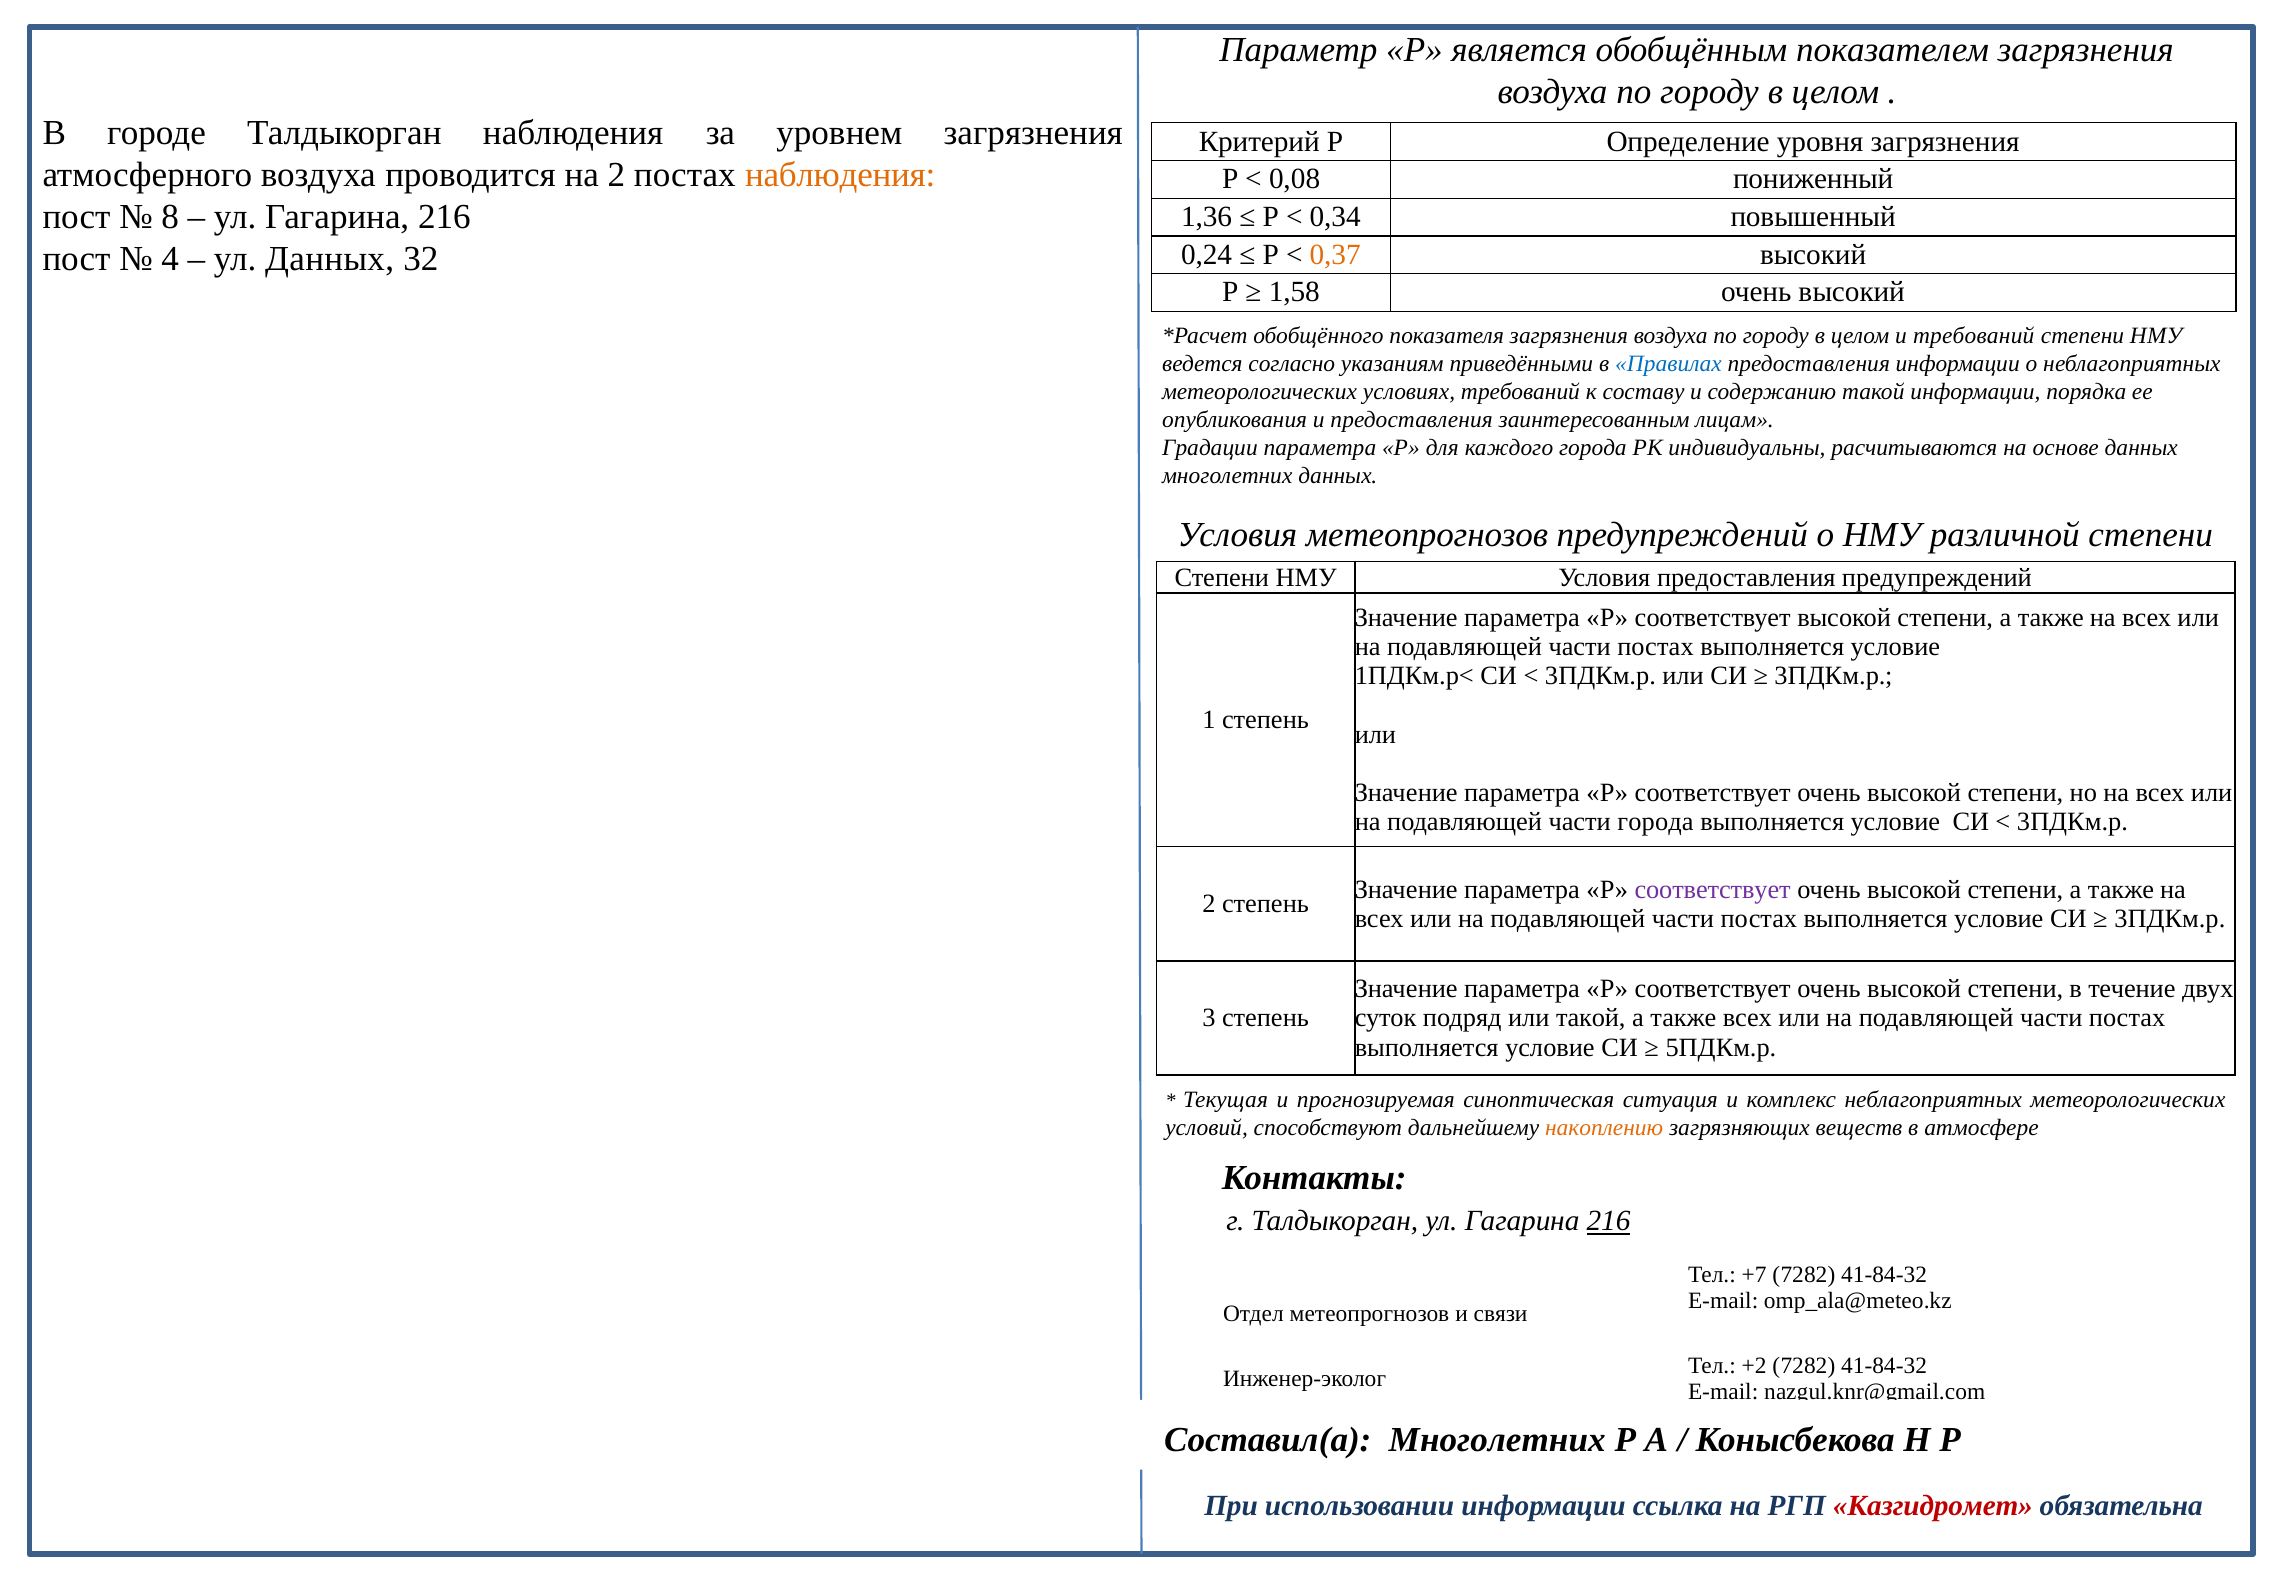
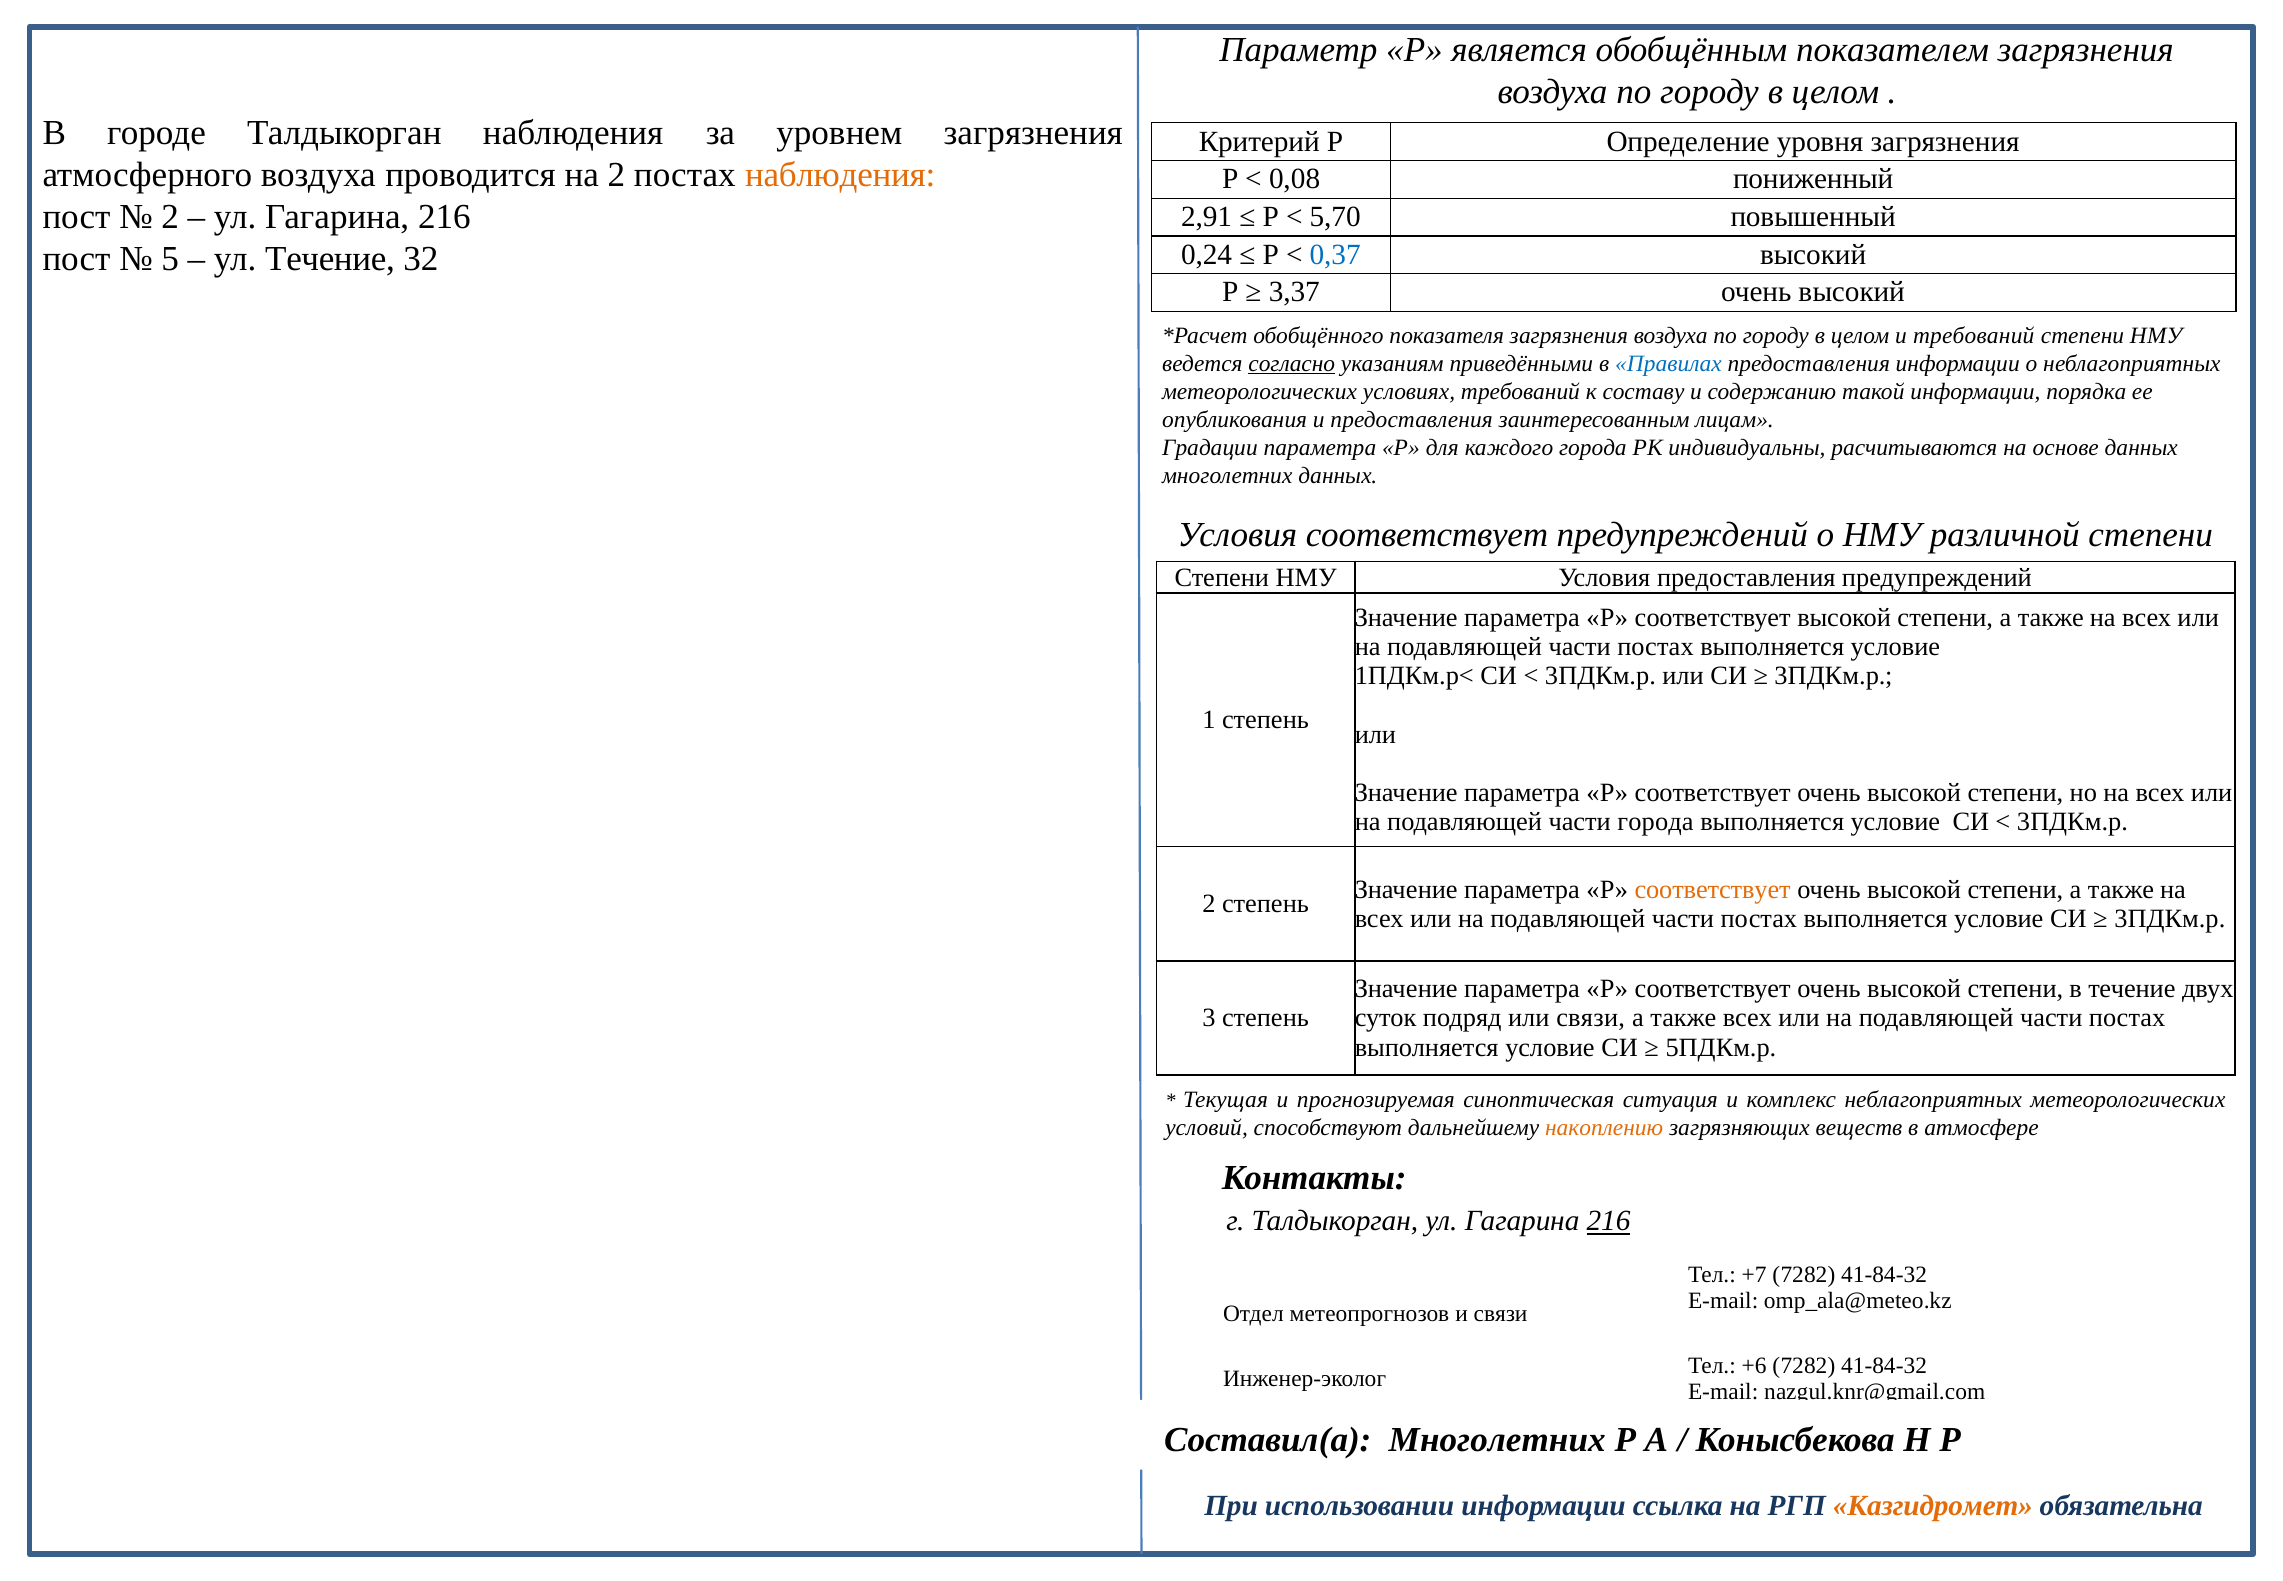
8: 8 -> 2 (170, 217)
1,36: 1,36 -> 2,91 (1207, 217)
0,34: 0,34 -> 5,70 (1335, 217)
0,37 colour: orange -> blue (1335, 254)
4: 4 -> 5 (170, 259)
ул Данных: Данных -> Течение (330, 259)
1,58: 1,58 -> 3,37 (1294, 292)
согласно underline: none -> present (1292, 363)
Условия метеопрогнозов: метеопрогнозов -> соответствует (1427, 535)
соответствует colour: purple -> orange (1713, 889)
или такой: такой -> связи (1591, 1018)
+2: +2 -> +6 (1754, 1365)
Казгидромет colour: red -> orange (1933, 1505)
